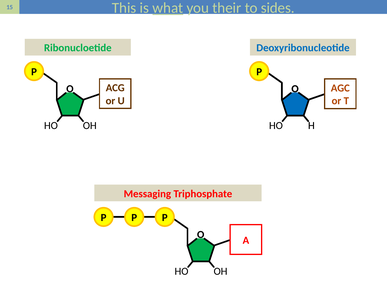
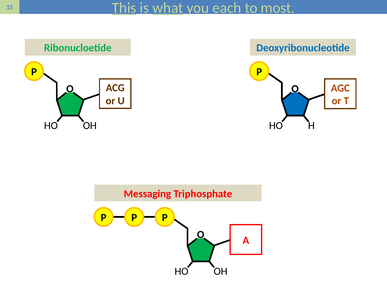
This underline: none -> present (124, 8)
their: their -> each (227, 8)
sides: sides -> most (278, 8)
